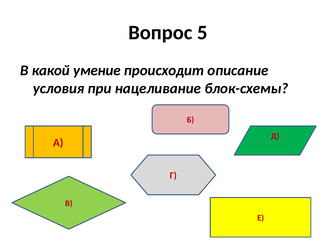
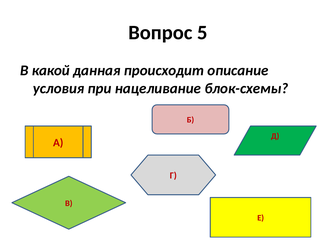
умение: умение -> данная (97, 70)
